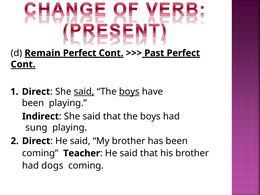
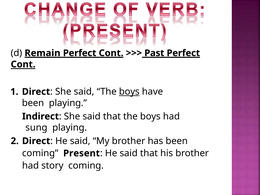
said underline: present -> none (84, 92)
Teacher: Teacher -> Present (82, 153)
dogs: dogs -> story (52, 166)
